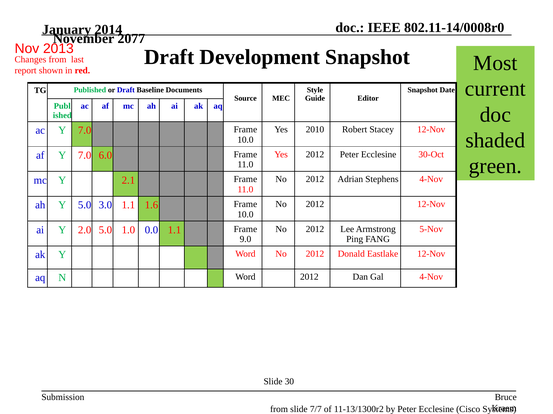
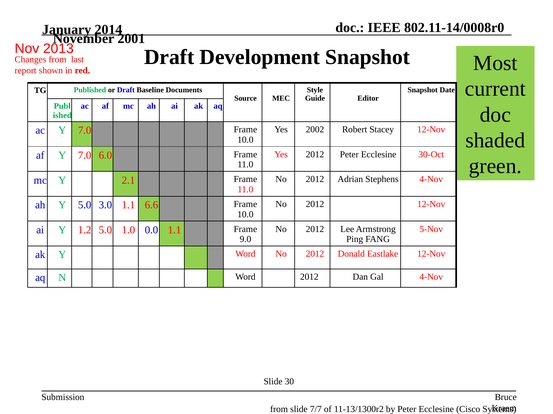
2077: 2077 -> 2001 (131, 39)
2010: 2010 -> 2002 (315, 130)
1.6: 1.6 -> 6.6 (151, 205)
2.0: 2.0 -> 1.2 (85, 230)
